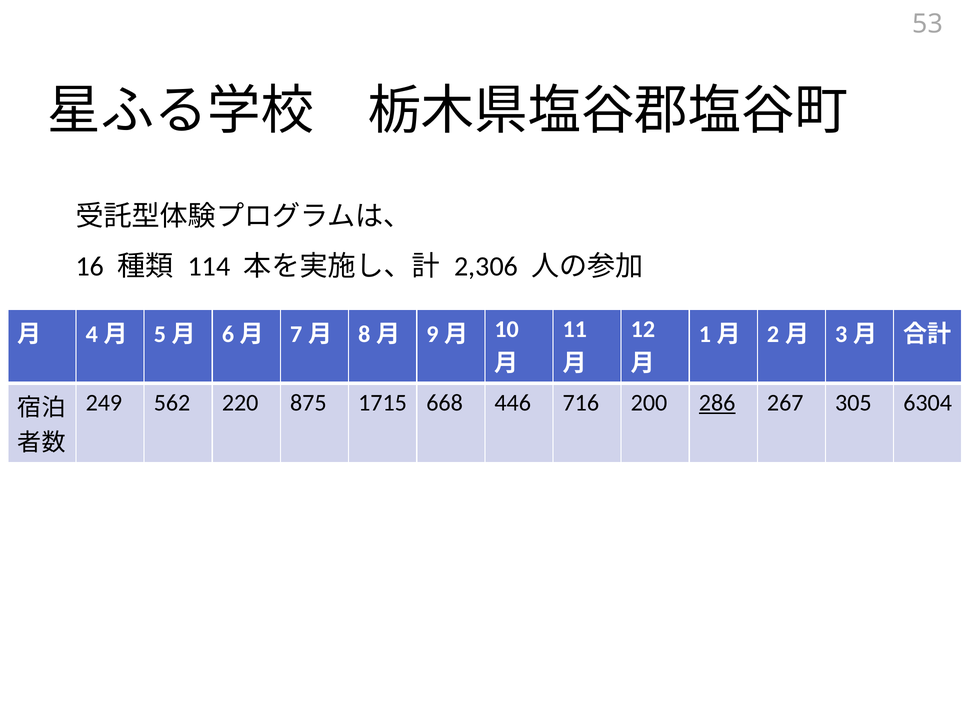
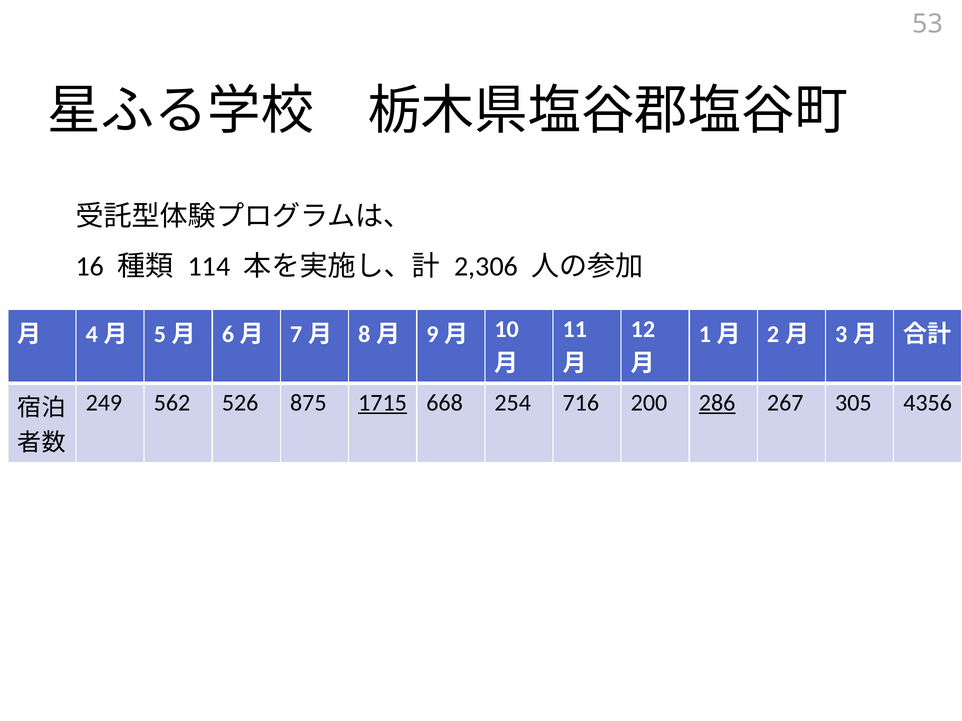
220: 220 -> 526 (240, 403)
1715 underline: none -> present (383, 403)
446: 446 -> 254 (513, 403)
6304: 6304 -> 4356 (928, 403)
